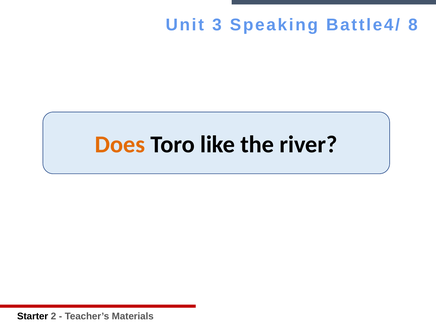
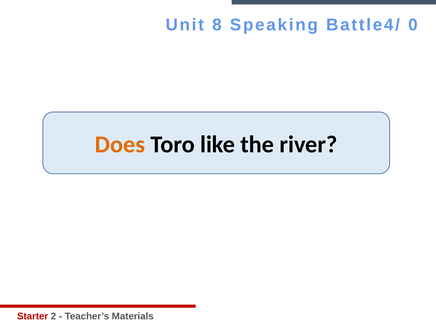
3: 3 -> 8 (217, 25)
8: 8 -> 0 (413, 25)
Starter colour: black -> red (33, 316)
